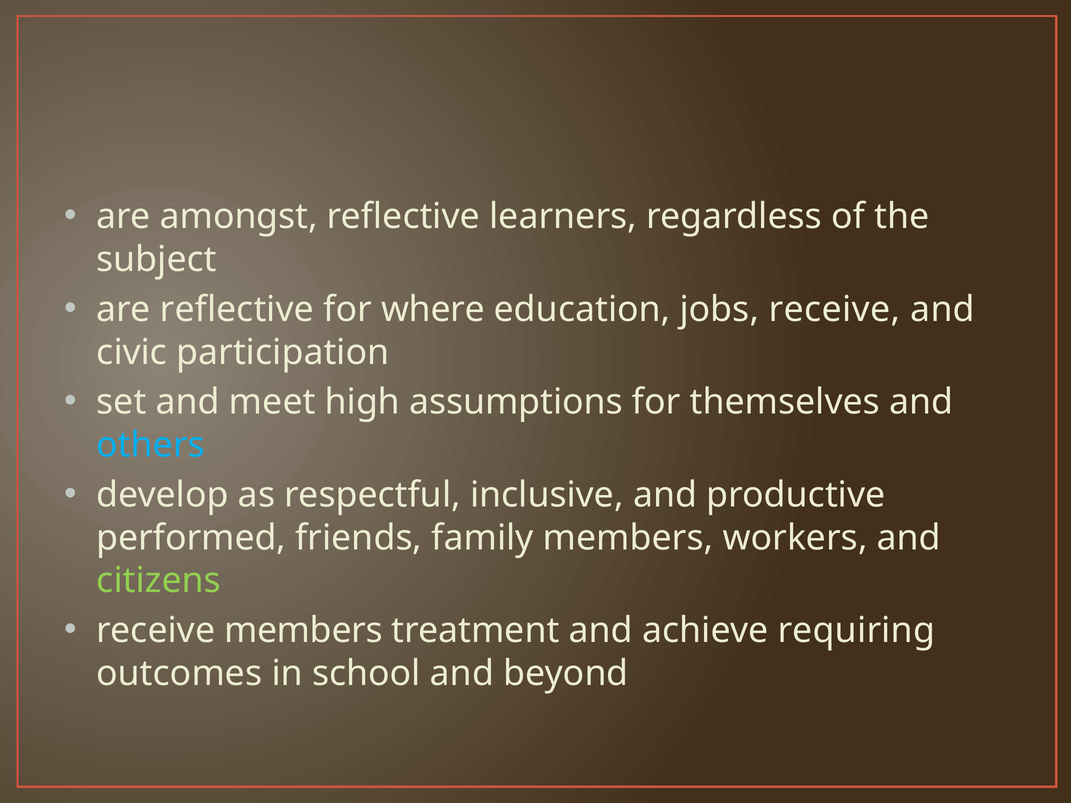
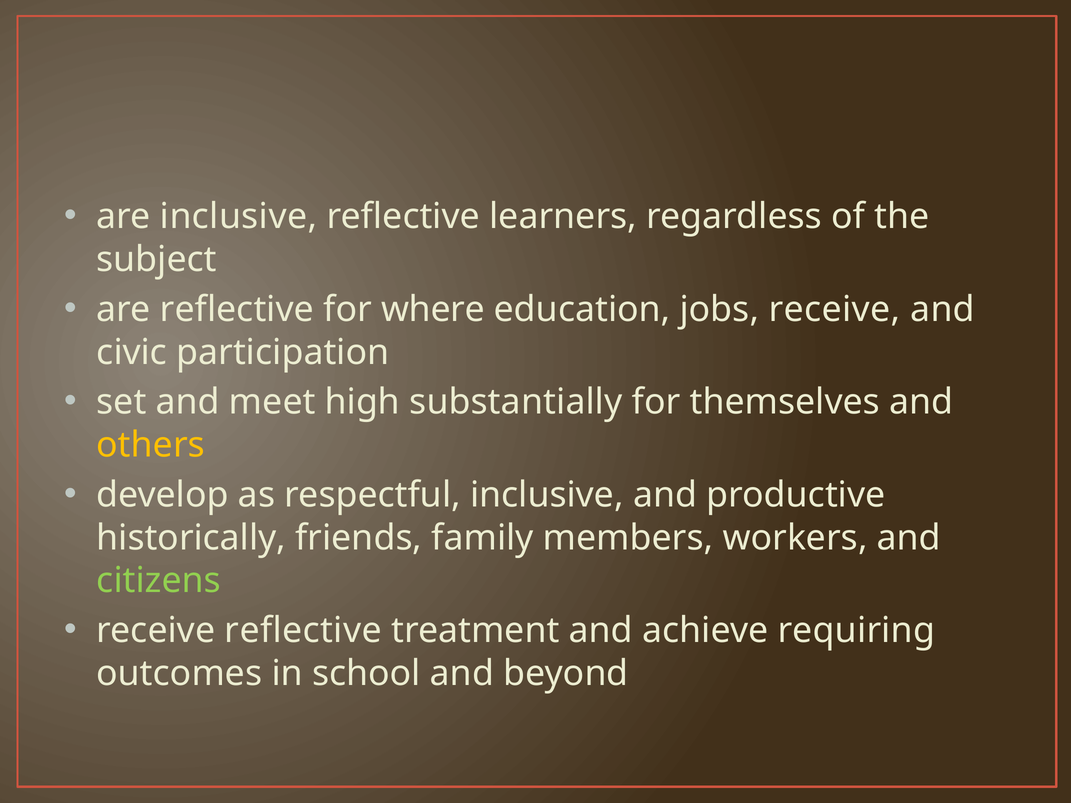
are amongst: amongst -> inclusive (239, 217)
assumptions: assumptions -> substantially (516, 402)
others colour: light blue -> yellow (151, 445)
performed: performed -> historically (191, 538)
receive members: members -> reflective (303, 631)
